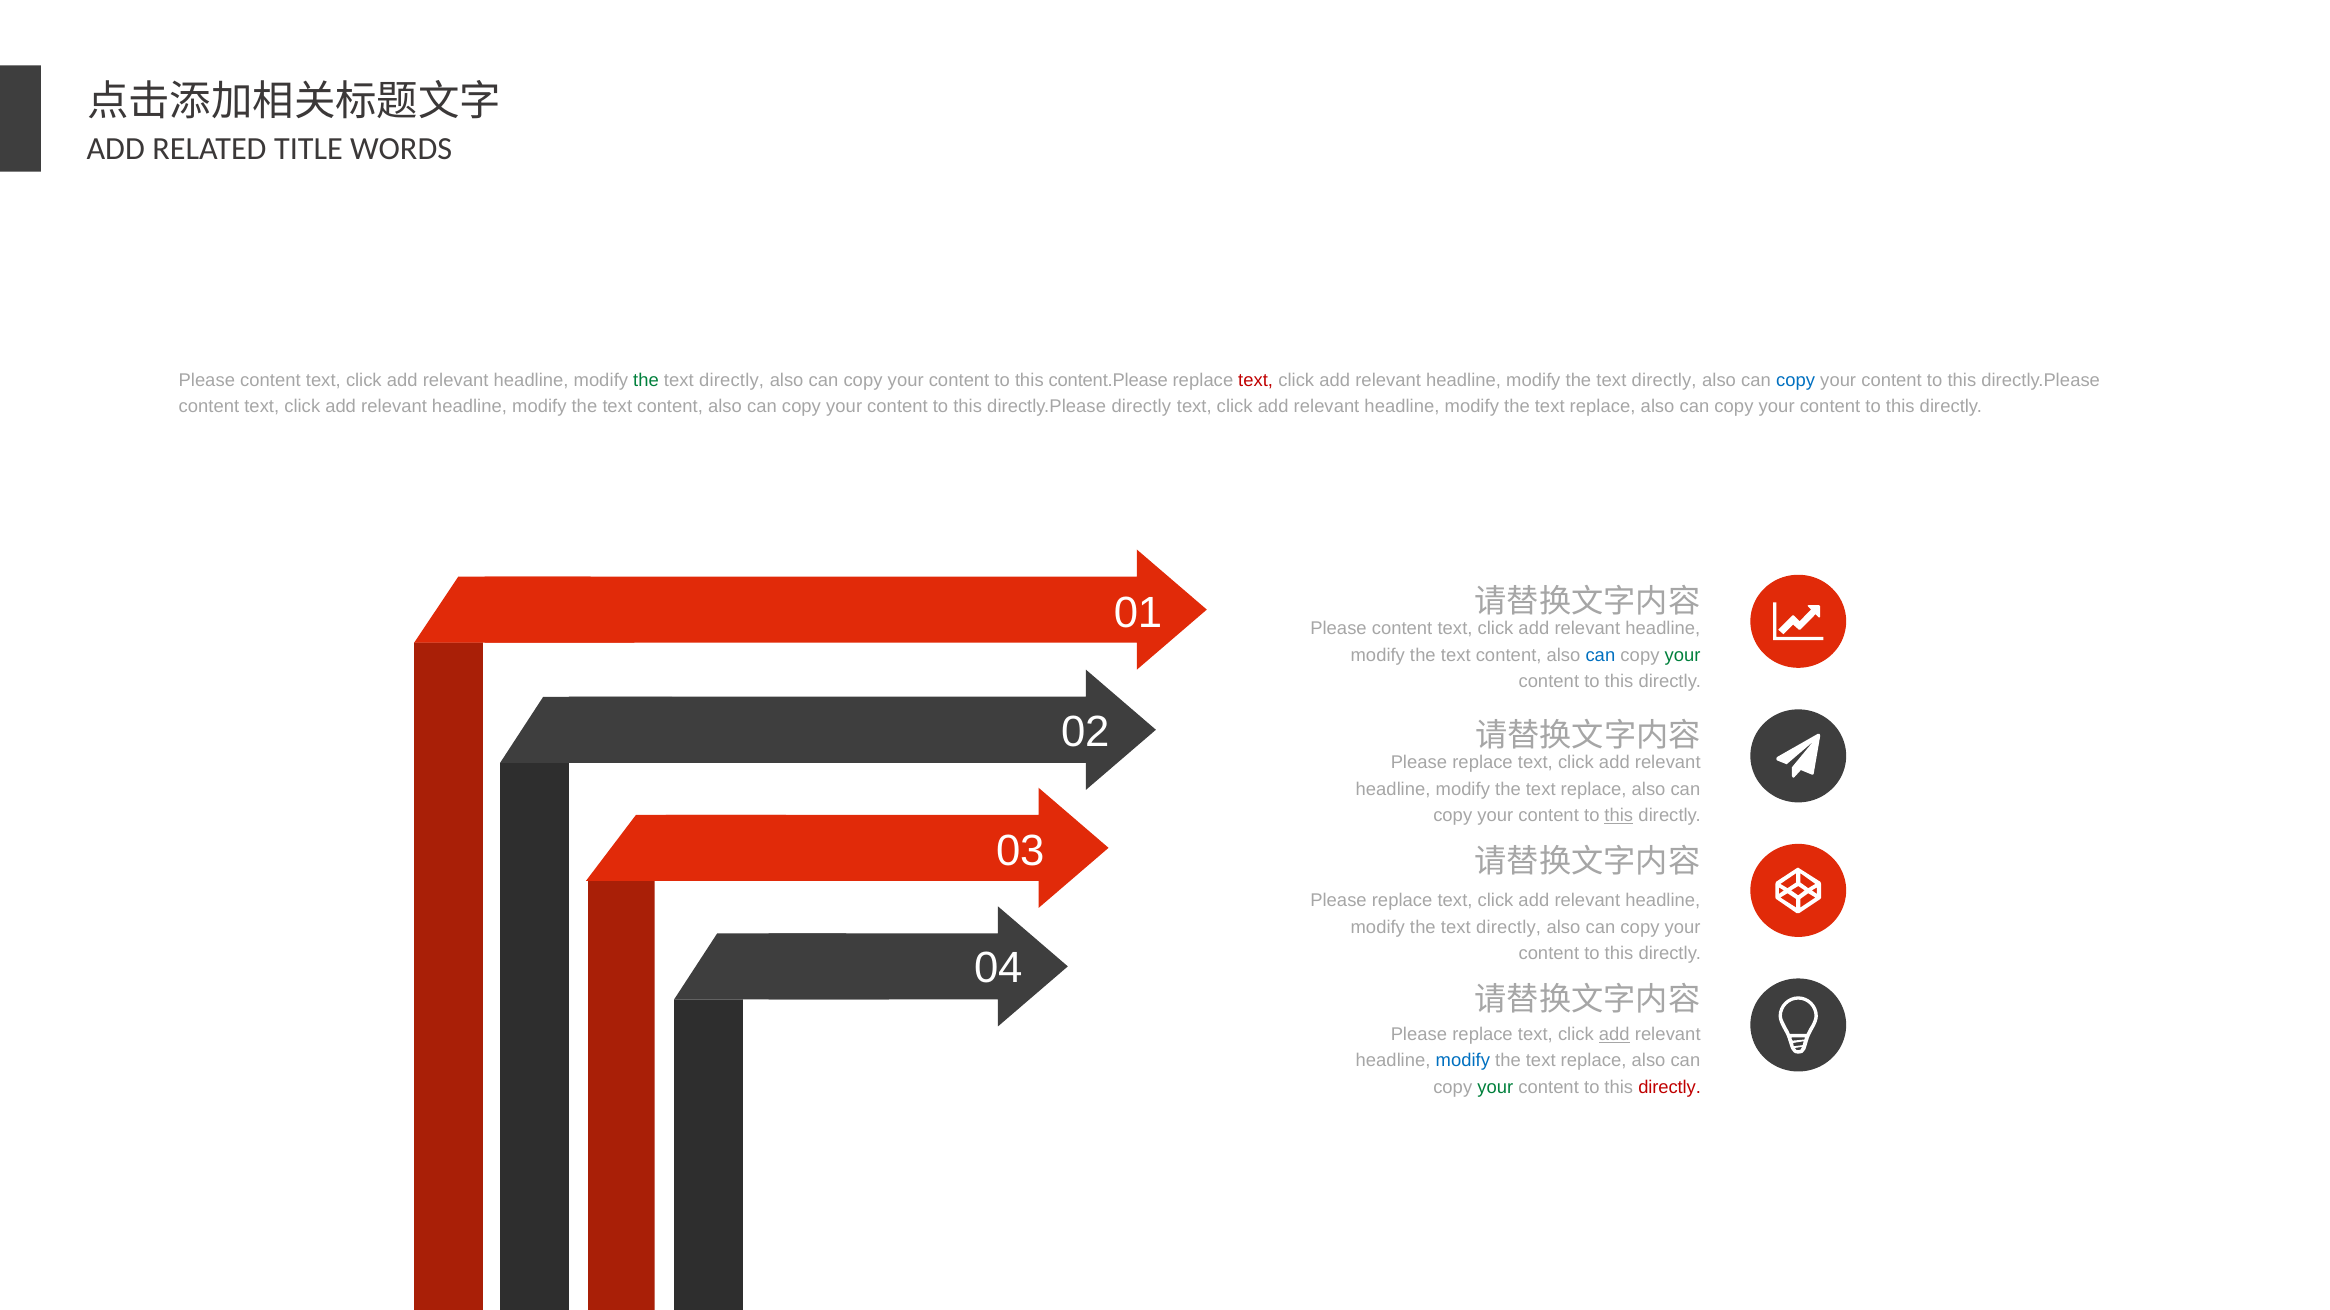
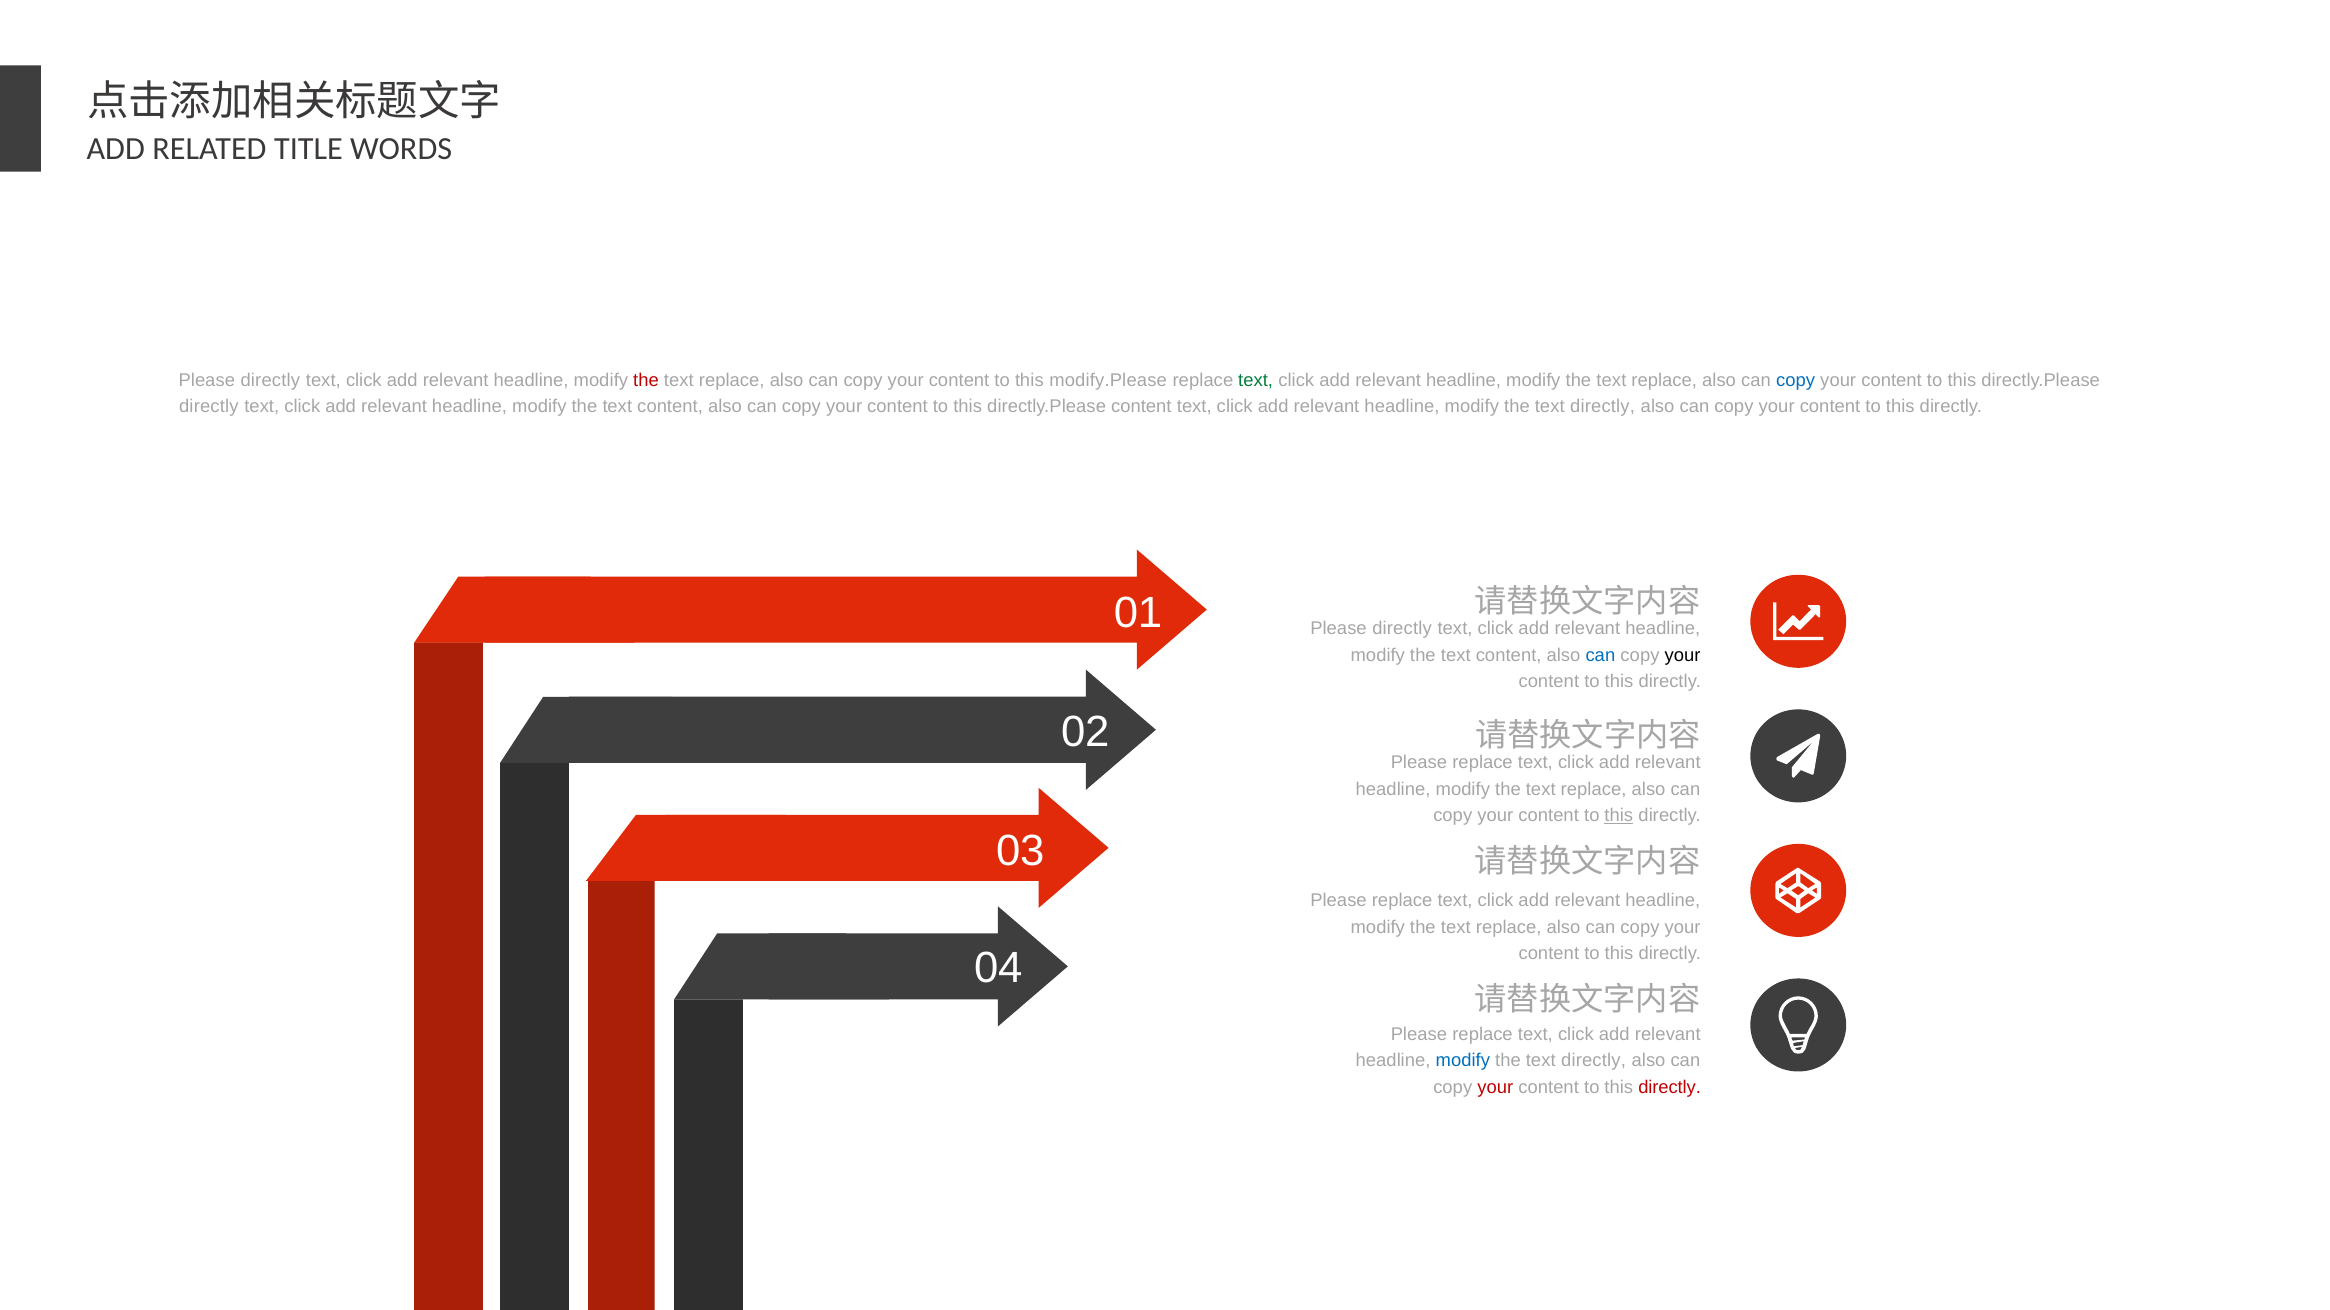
content: content -> directly (270, 380)
the colour: green -> red (646, 380)
directly: directly -> replace (732, 380)
content.Please: content.Please -> modify.Please (1108, 380)
text colour: red -> green (1256, 380)
directly: directly -> replace (1664, 380)
content: content -> directly (209, 407)
directly.Please directly: directly -> content (1141, 407)
replace: replace -> directly (1603, 407)
content: content -> directly (1402, 629)
your colour: green -> black (1683, 656)
directly: directly -> replace (1509, 928)
add underline: present -> none (1614, 1035)
replace: replace -> directly (1593, 1061)
your colour: green -> red (1495, 1088)
